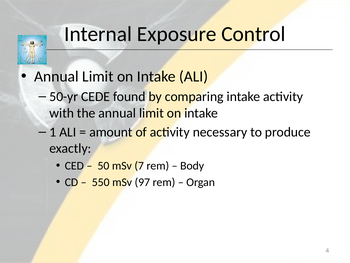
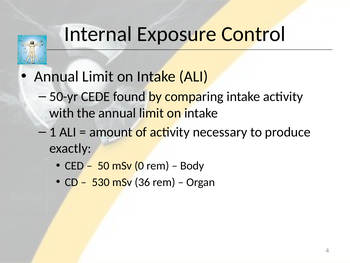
7: 7 -> 0 (139, 166)
550: 550 -> 530 (101, 182)
97: 97 -> 36 (142, 182)
